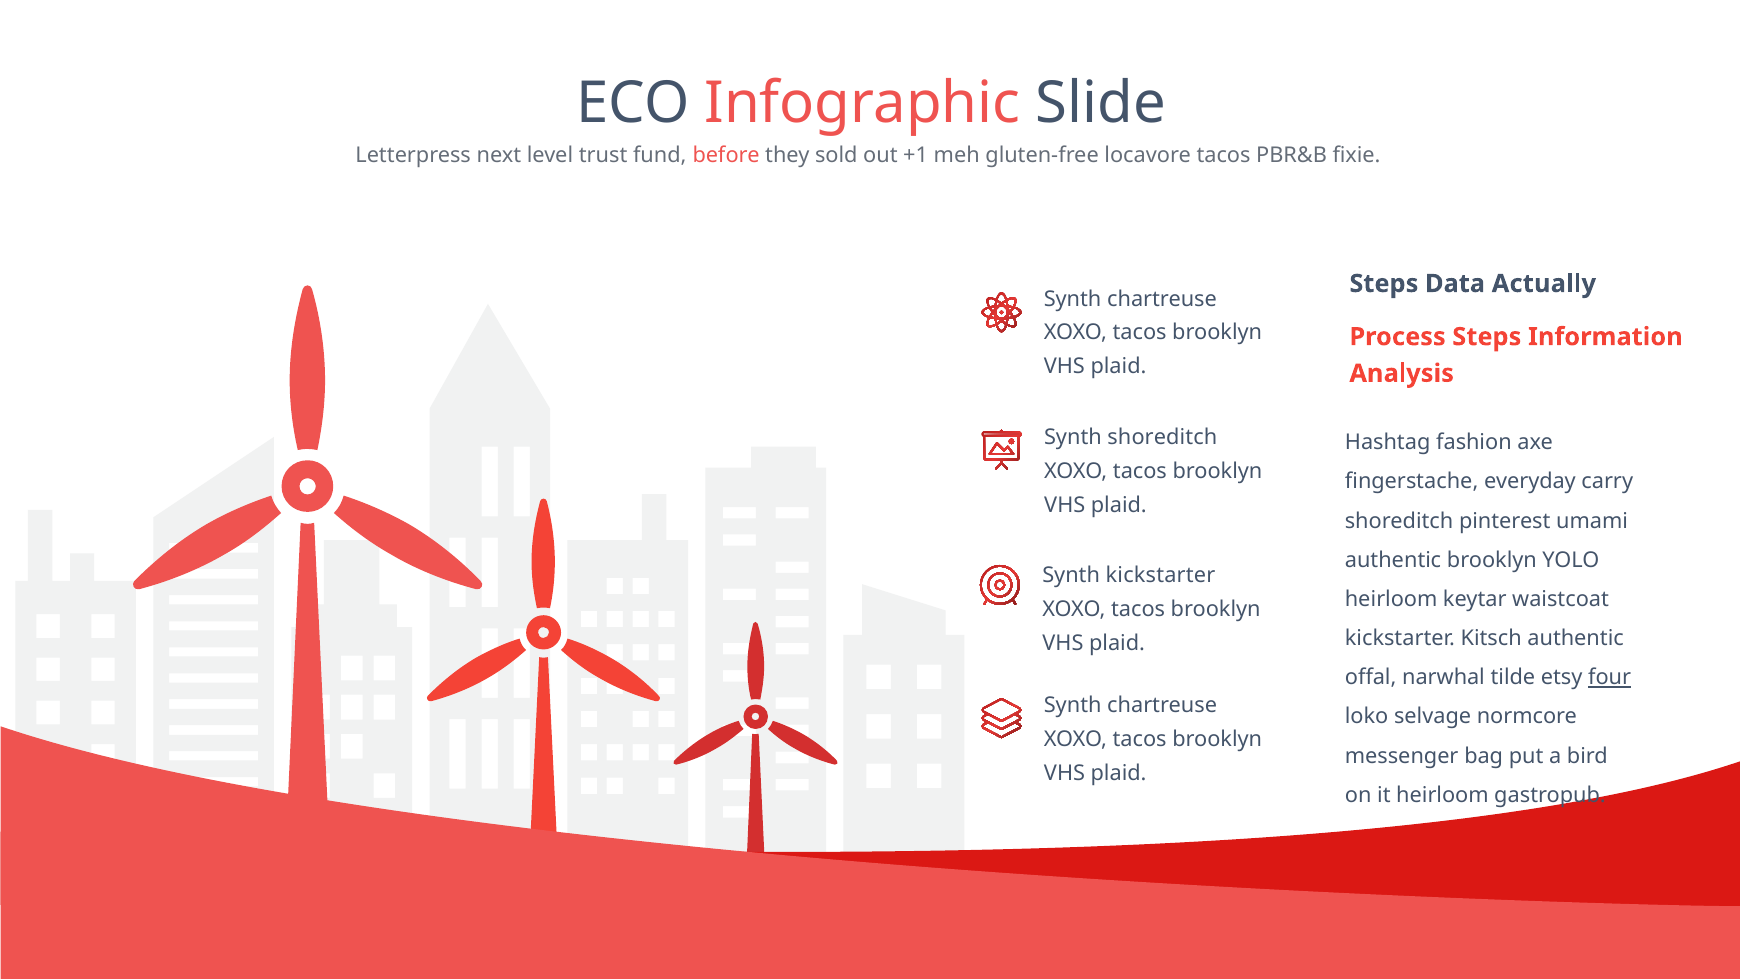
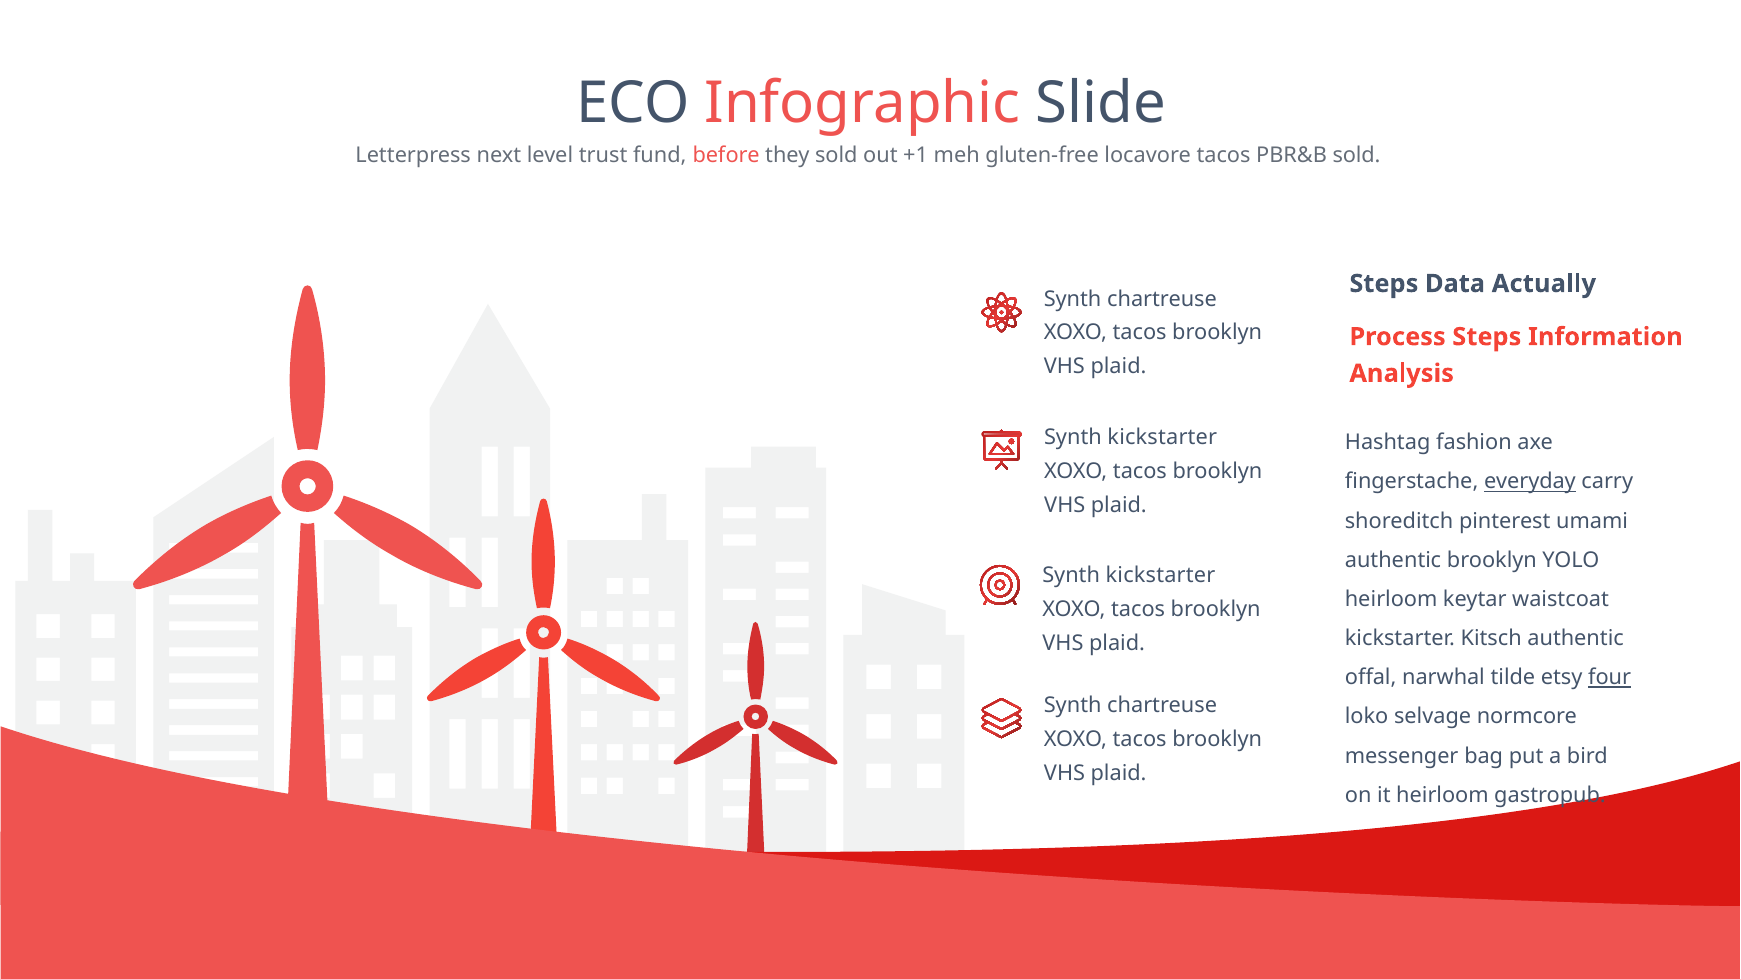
PBR&B fixie: fixie -> sold (1357, 155)
shoreditch: shoreditch -> kickstarter (1162, 437)
everyday underline: none -> present (1530, 482)
